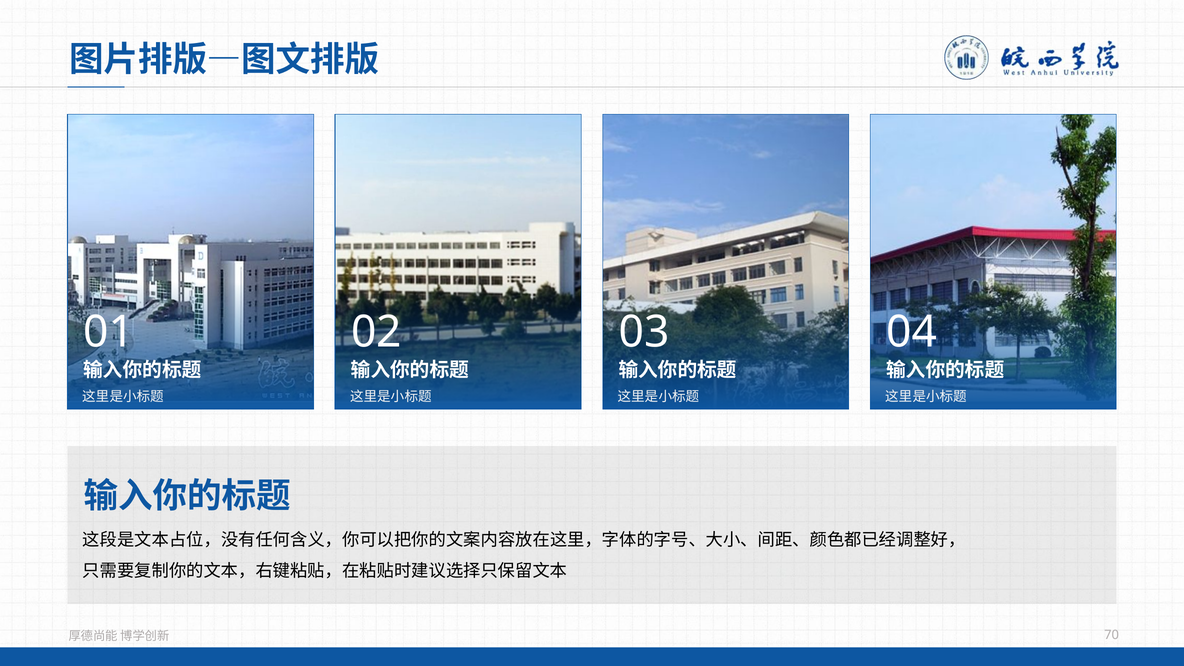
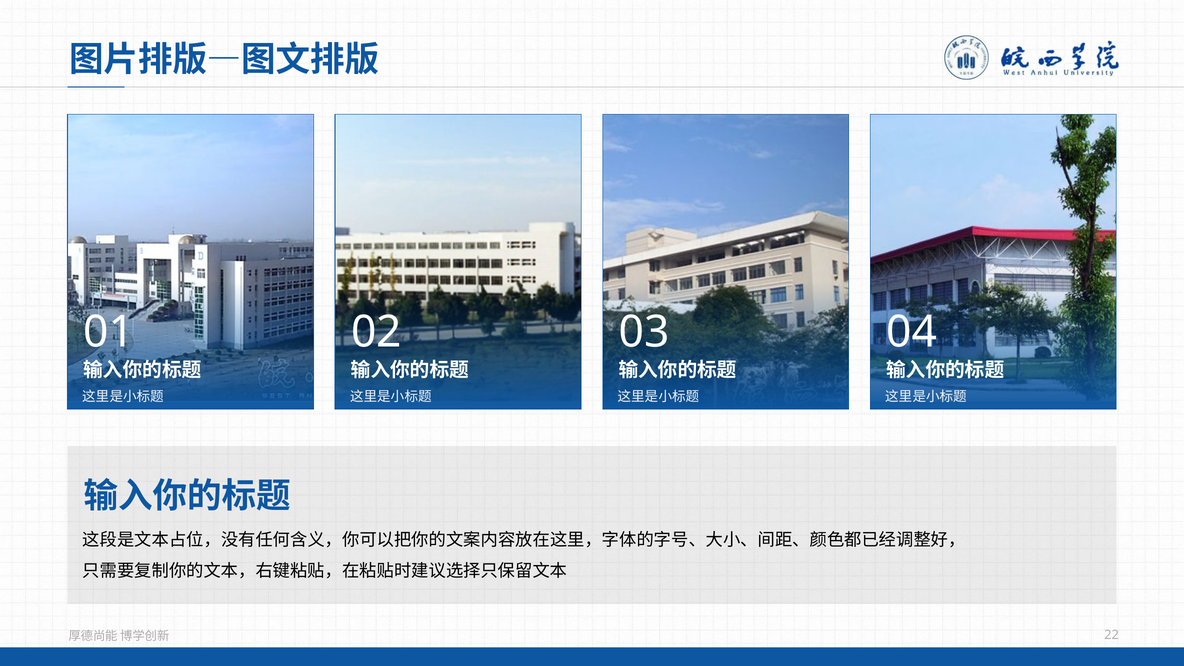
70: 70 -> 22 (1112, 635)
